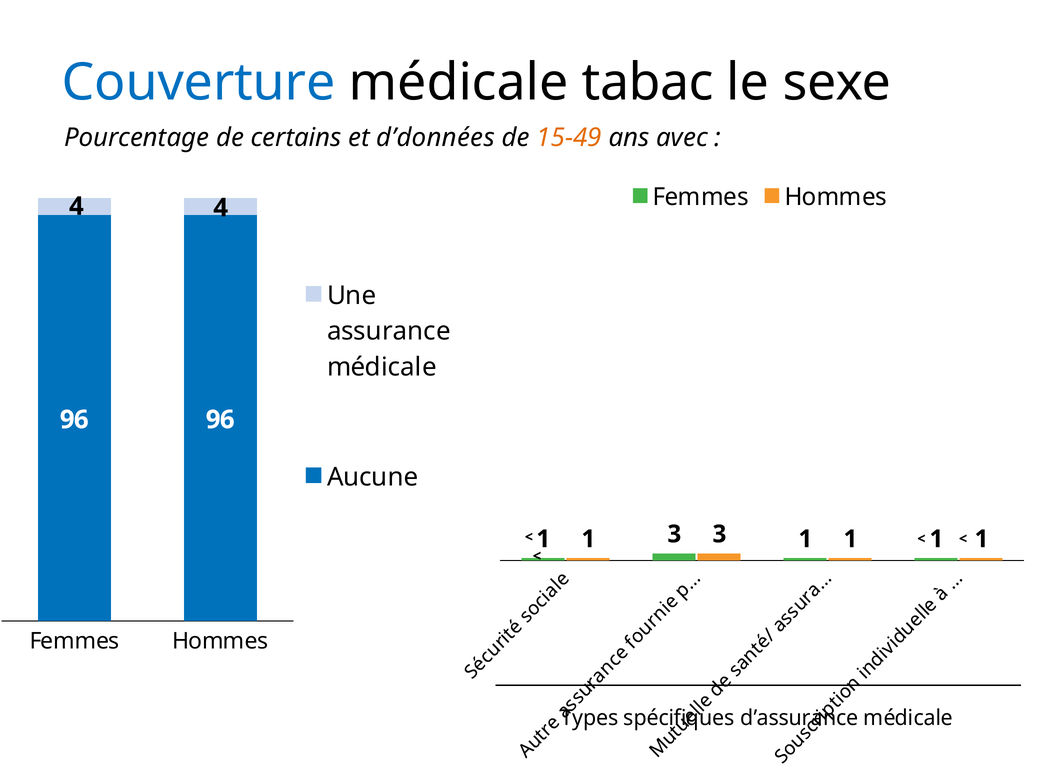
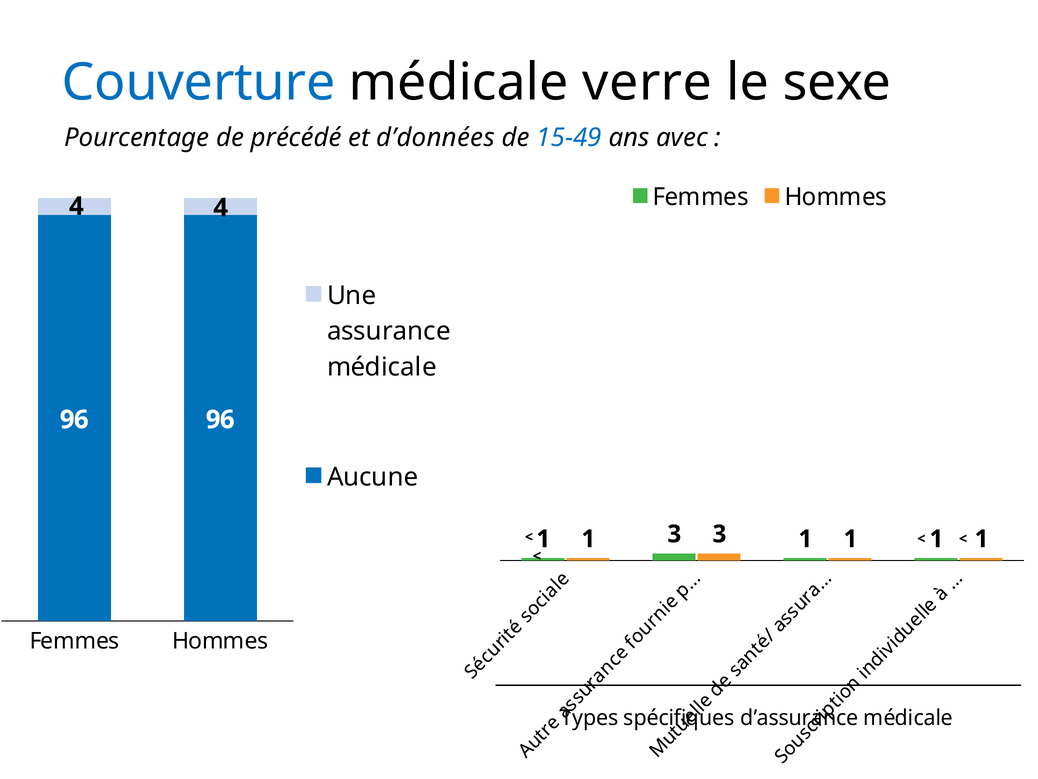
tabac: tabac -> verre (647, 82)
certains: certains -> précédé (296, 138)
15-49 colour: orange -> blue (569, 138)
